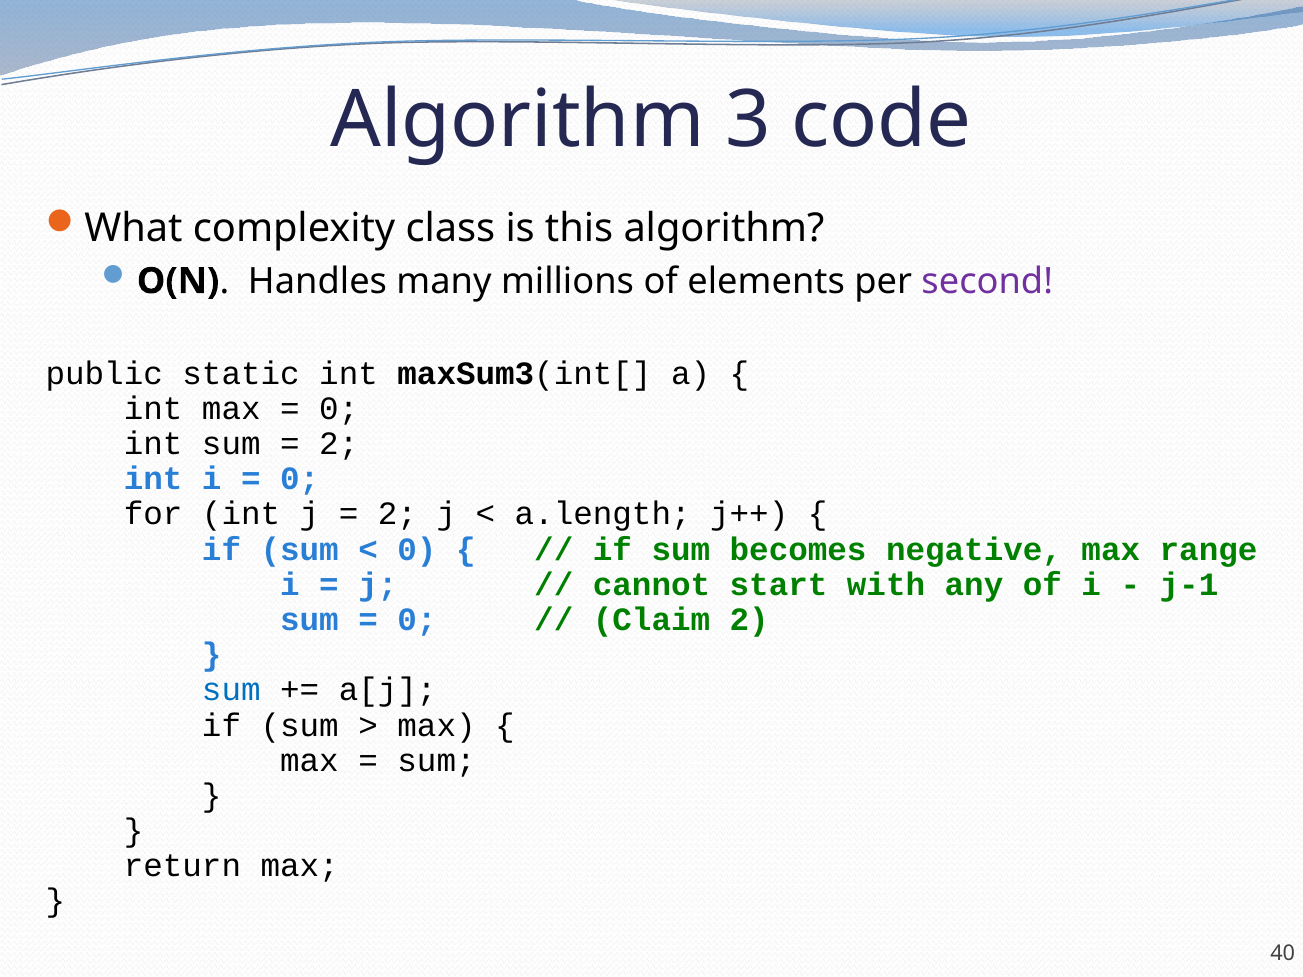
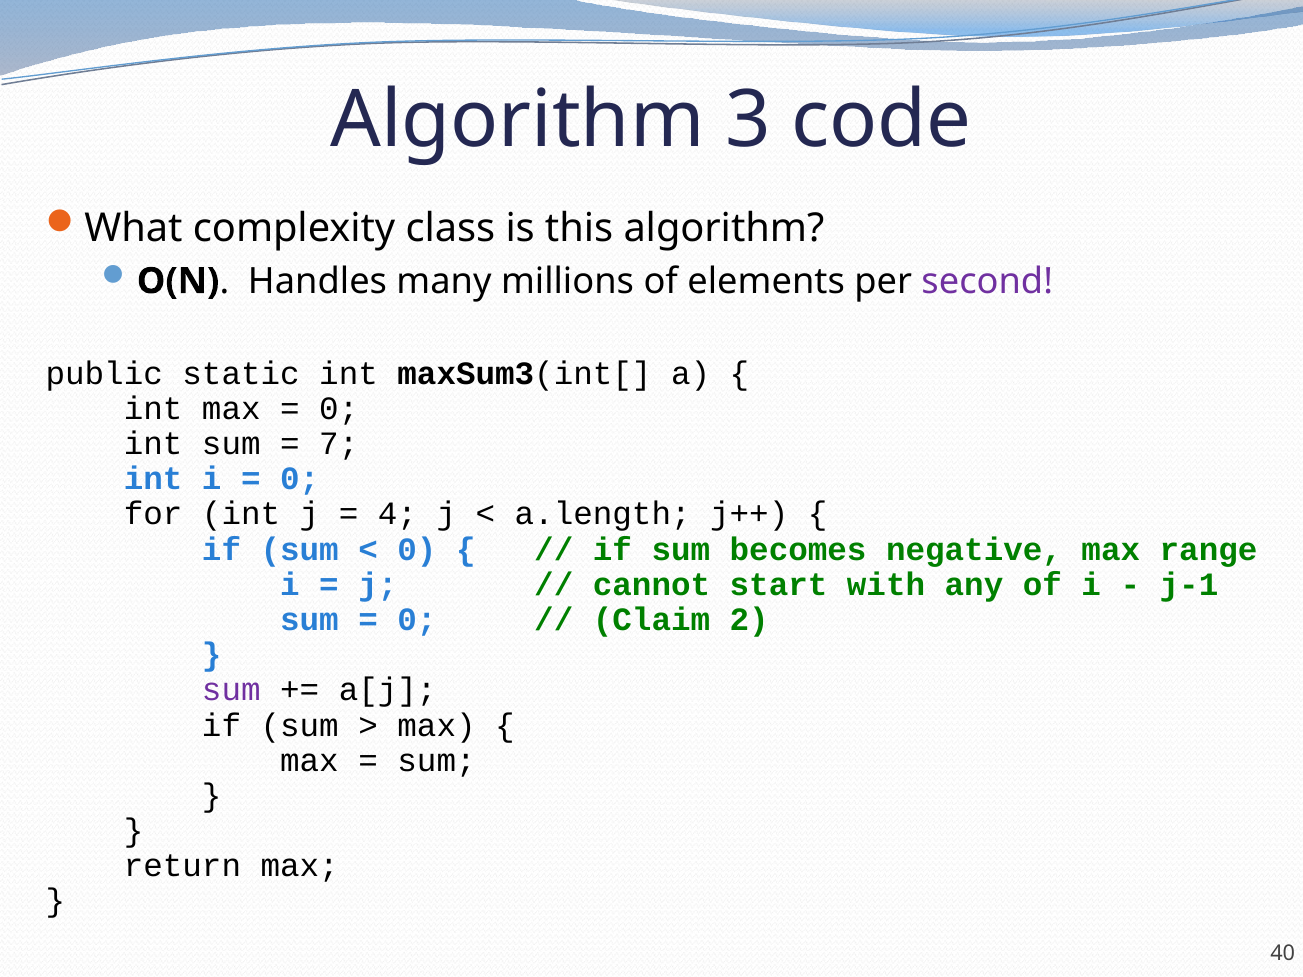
2: 2 -> 7 (339, 444)
2: 2 -> 4 (397, 514)
sum colour: blue -> purple (231, 690)
